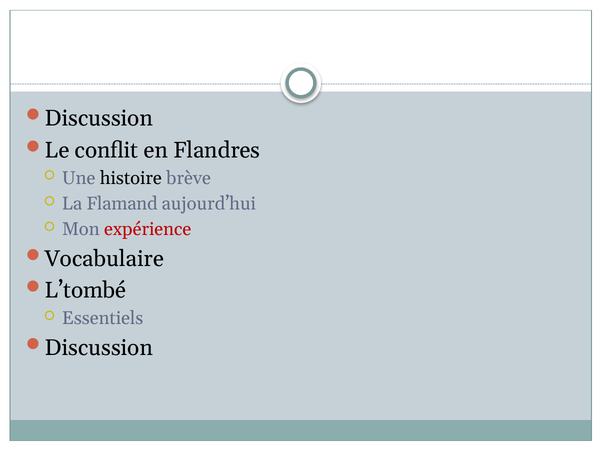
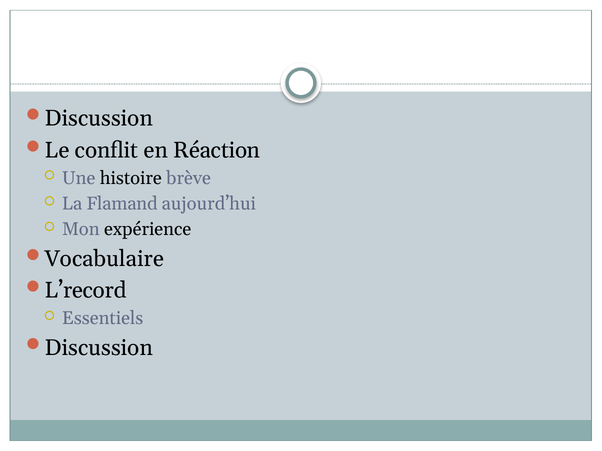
Flandres: Flandres -> Réaction (217, 150)
expérience colour: red -> black (148, 230)
L’tombé: L’tombé -> L’record (86, 291)
